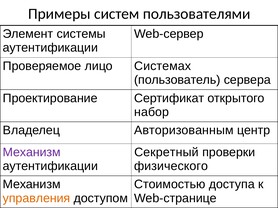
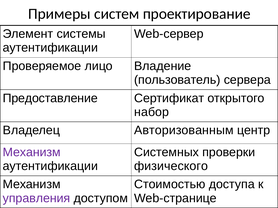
пользователями: пользователями -> проектирование (197, 14)
Системах: Системах -> Владение (163, 66)
Проектирование: Проектирование -> Предоставление (50, 98)
Секретный: Секретный -> Системных (166, 153)
управления colour: orange -> purple (36, 199)
